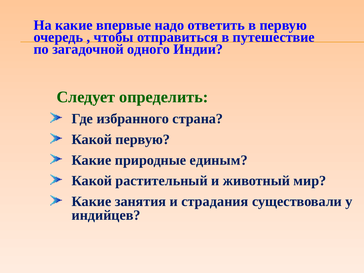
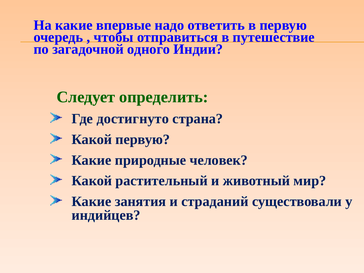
избранного: избранного -> достигнуто (133, 119)
единым: единым -> человек (219, 160)
страдания: страдания -> страданий (215, 201)
